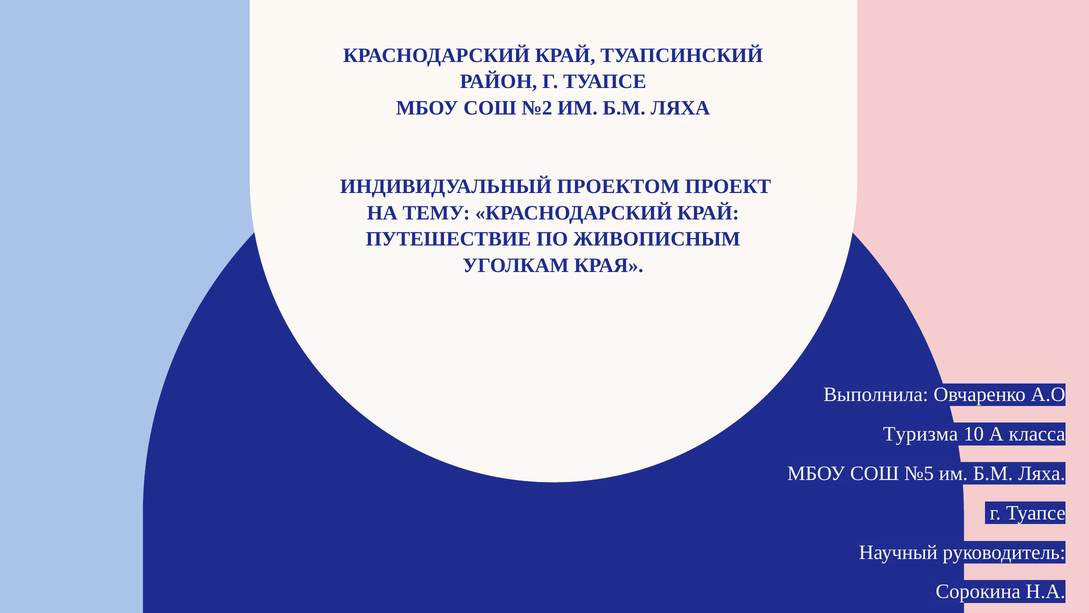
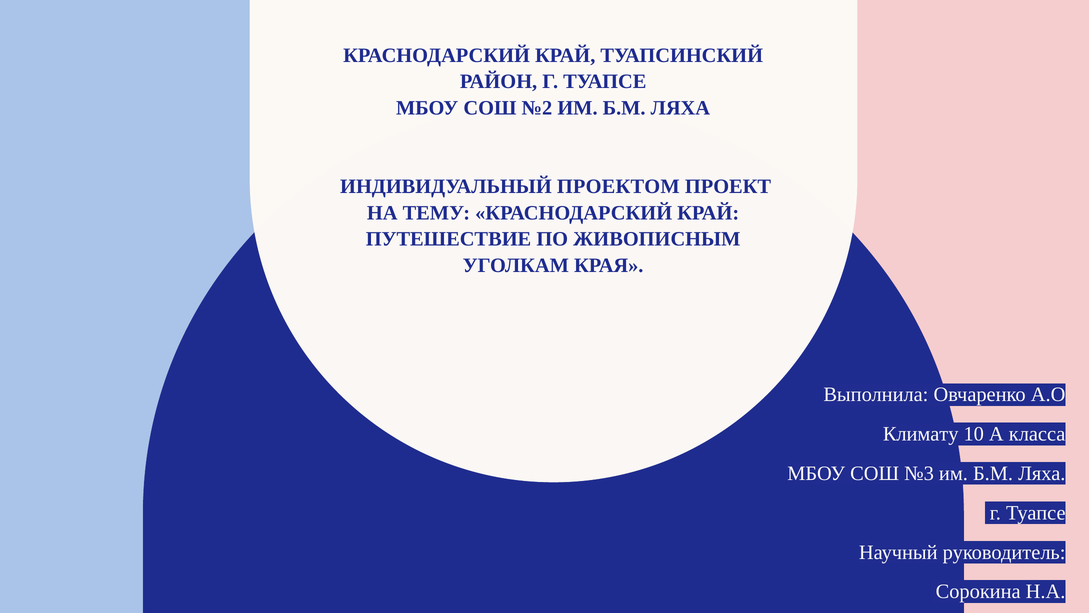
Туризма: Туризма -> Климату (921, 434)
№5: №5 -> №3 (919, 473)
